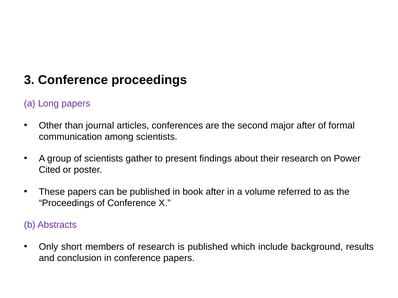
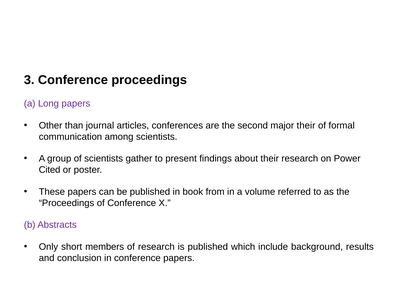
major after: after -> their (306, 126)
book after: after -> from (215, 192)
